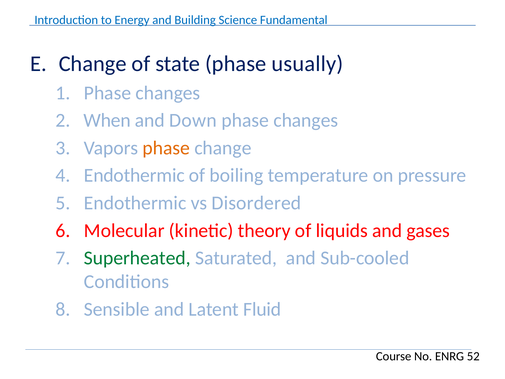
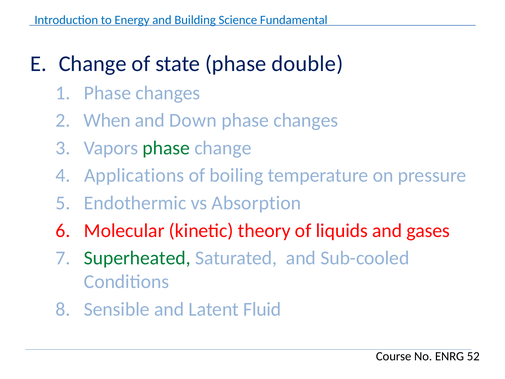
usually: usually -> double (307, 64)
phase colour: orange -> green (166, 148)
Endothermic: Endothermic -> Applications (134, 175)
Disordered: Disordered -> Absorption (256, 203)
